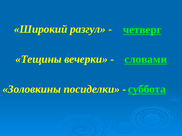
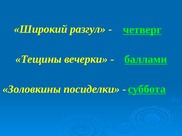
словами: словами -> баллами (146, 60)
